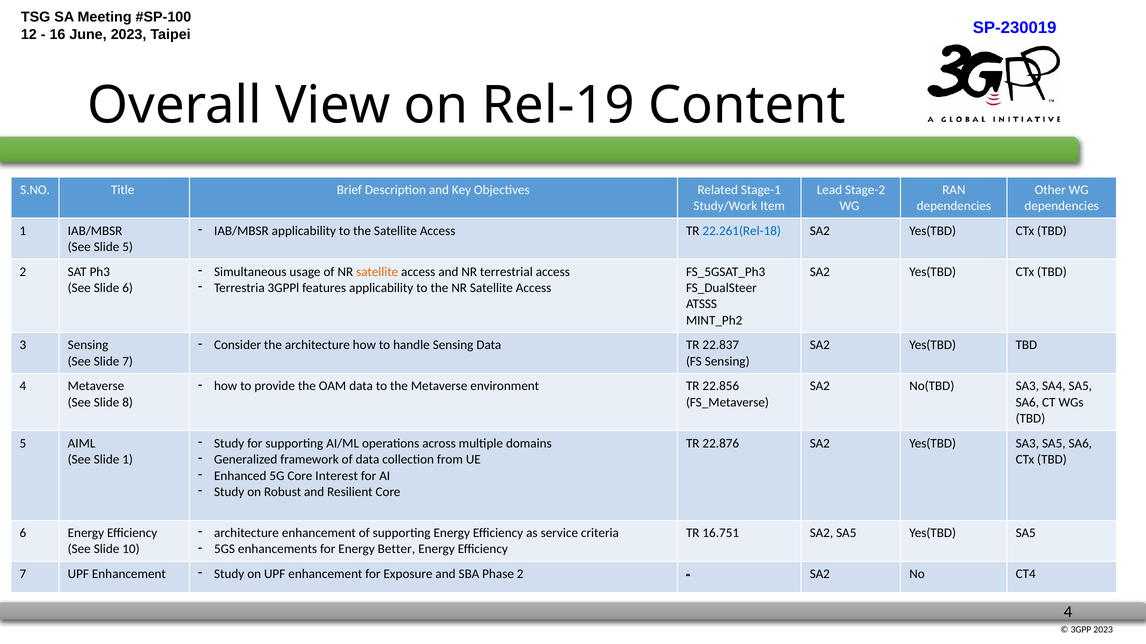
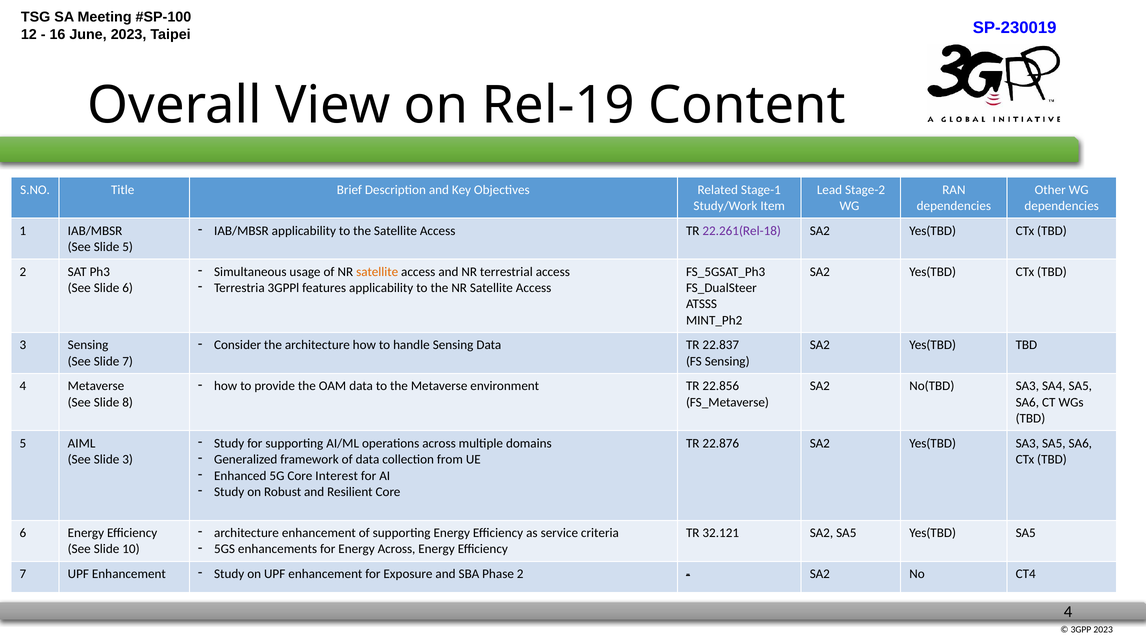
22.261(Rel-18 colour: blue -> purple (742, 231)
Slide 1: 1 -> 3 (128, 460)
16.751: 16.751 -> 32.121 (721, 533)
Energy Better: Better -> Across (397, 550)
